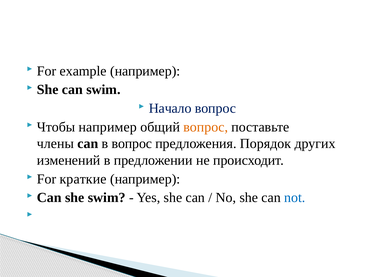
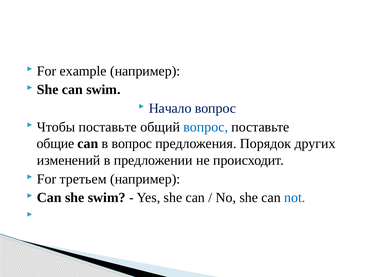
Чтобы например: например -> поставьте (108, 127)
вопрос colour: orange -> blue (206, 127)
члены: члены -> общие (56, 144)
краткие: краткие -> третьем (83, 179)
